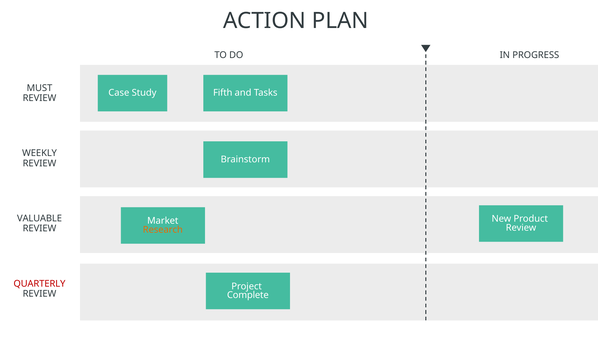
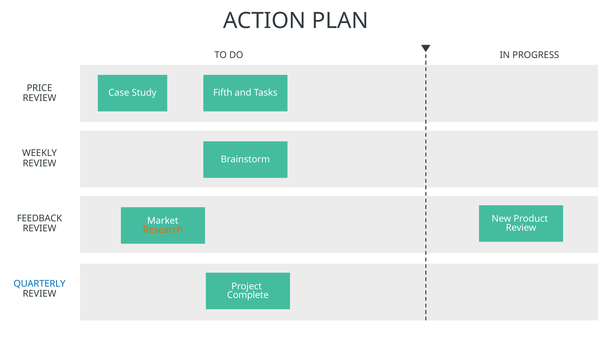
MUST: MUST -> PRICE (40, 88)
VALUABLE: VALUABLE -> FEEDBACK (40, 218)
QUARTERLY colour: red -> blue (39, 283)
